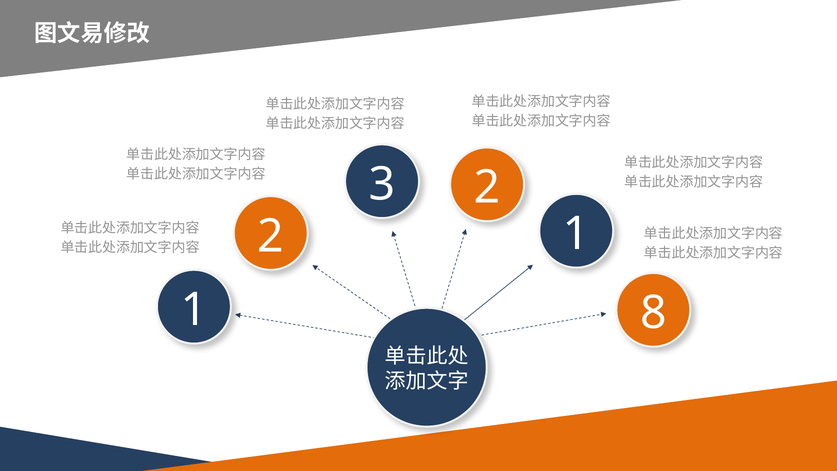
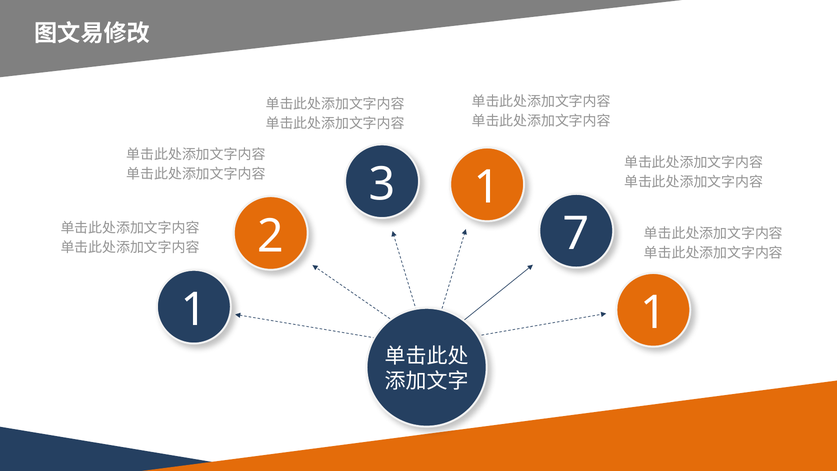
3 2: 2 -> 1 (487, 188)
1: 1 -> 7 (576, 234)
8: 8 -> 1 (653, 313)
